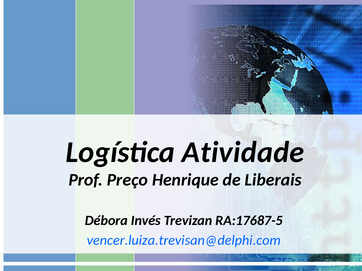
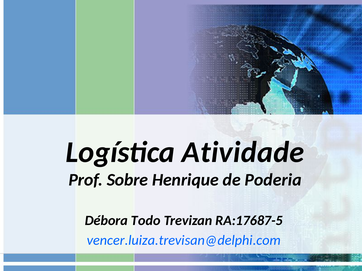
Preço: Preço -> Sobre (127, 180)
Liberais: Liberais -> Poderia (273, 180)
Invés: Invés -> Todo (146, 221)
